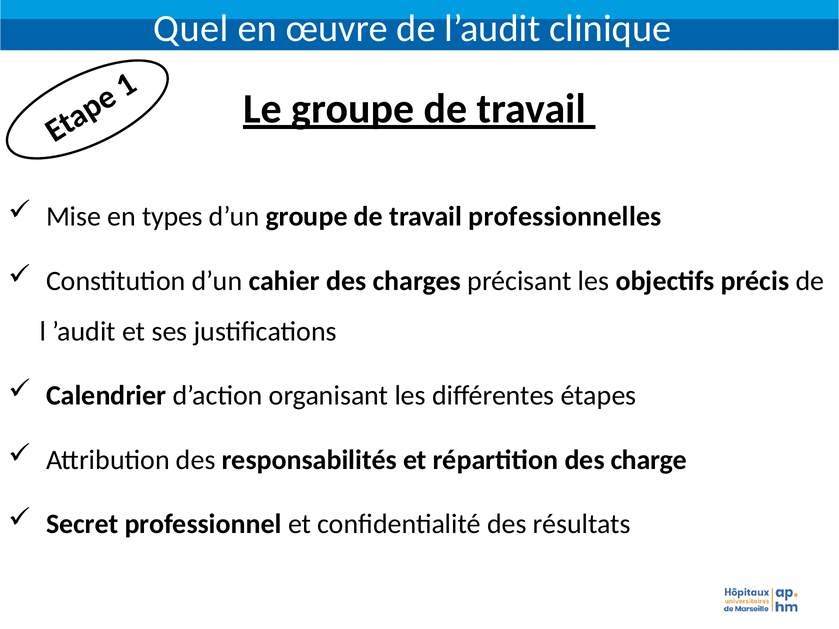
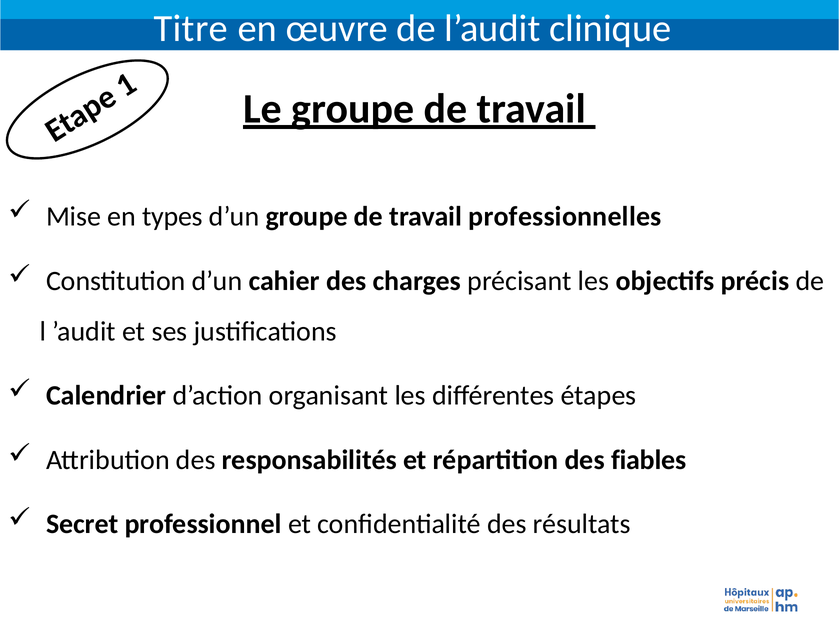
Quel: Quel -> Titre (191, 28)
charge: charge -> fiables (649, 460)
